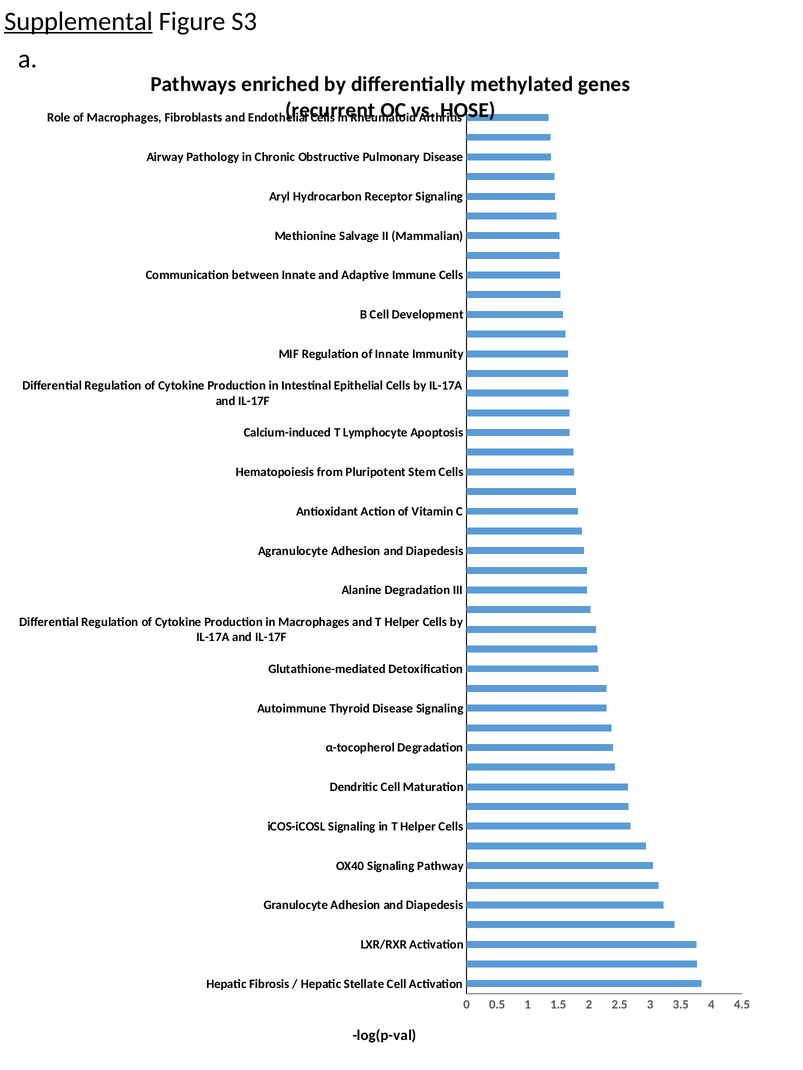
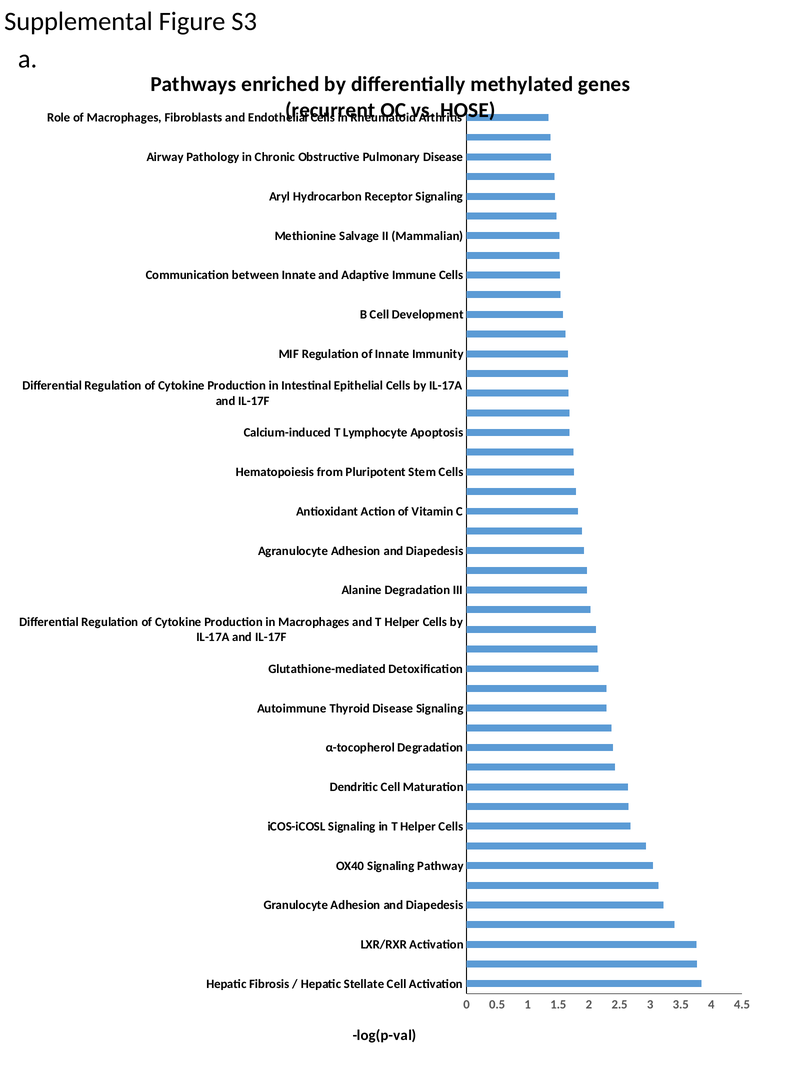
Supplemental underline: present -> none (79, 22)
